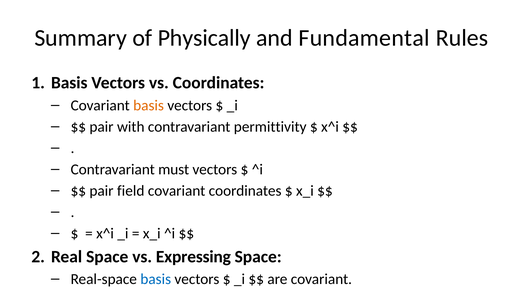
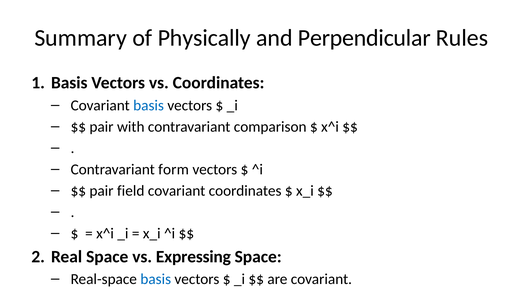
Fundamental: Fundamental -> Perpendicular (364, 38)
basis colour: orange -> blue (149, 105)
permittivity: permittivity -> comparison (270, 127)
must: must -> form (174, 170)
